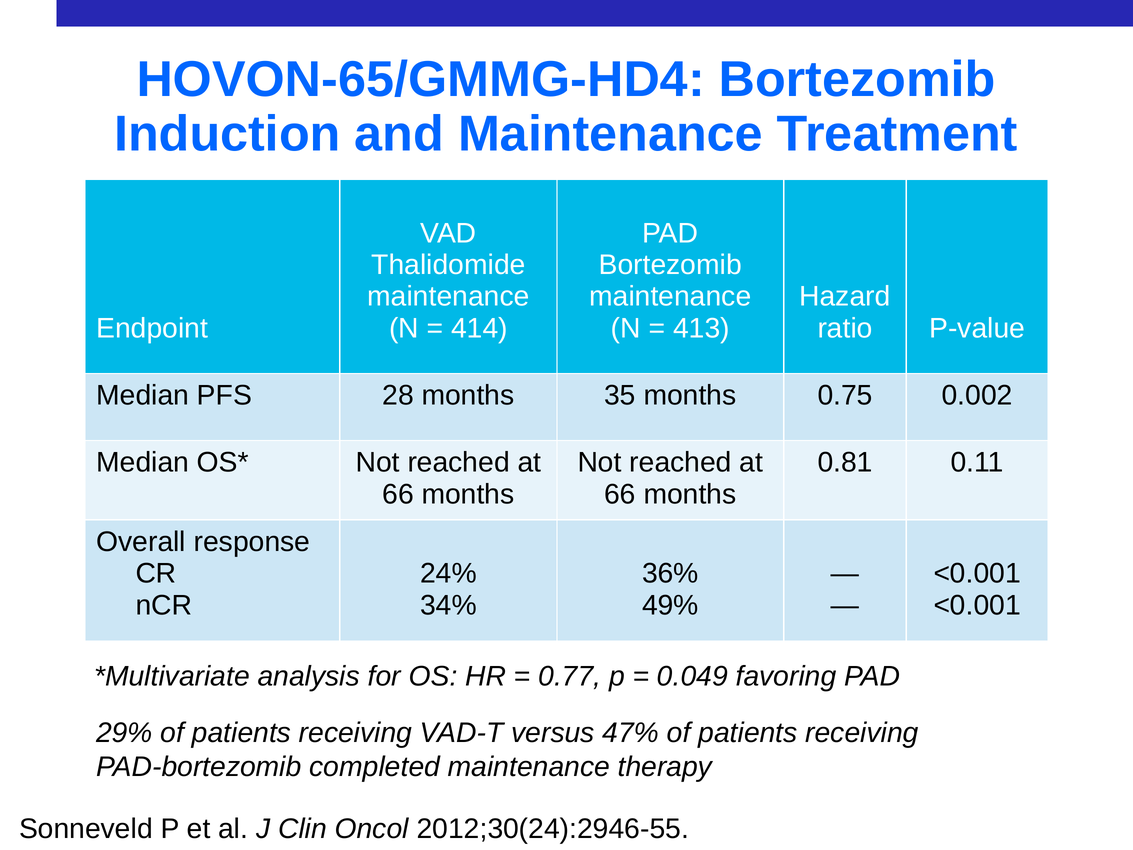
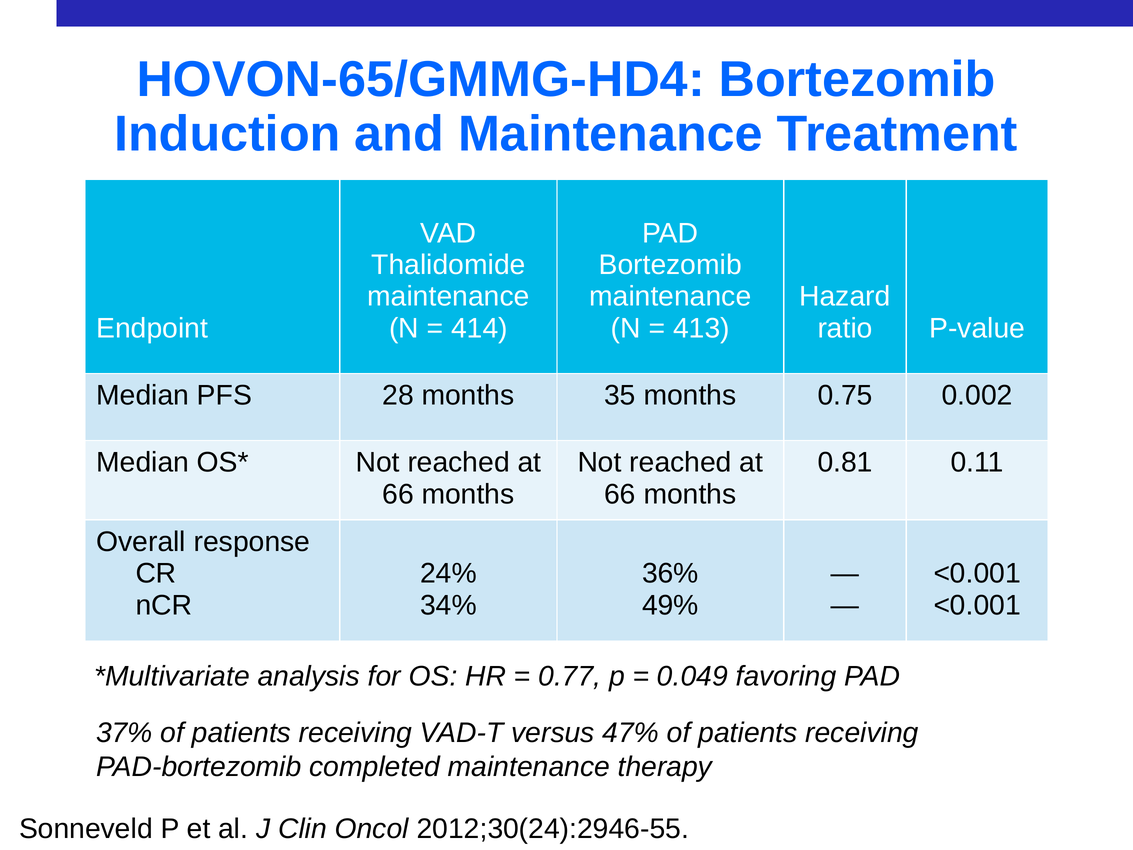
29%: 29% -> 37% (124, 733)
